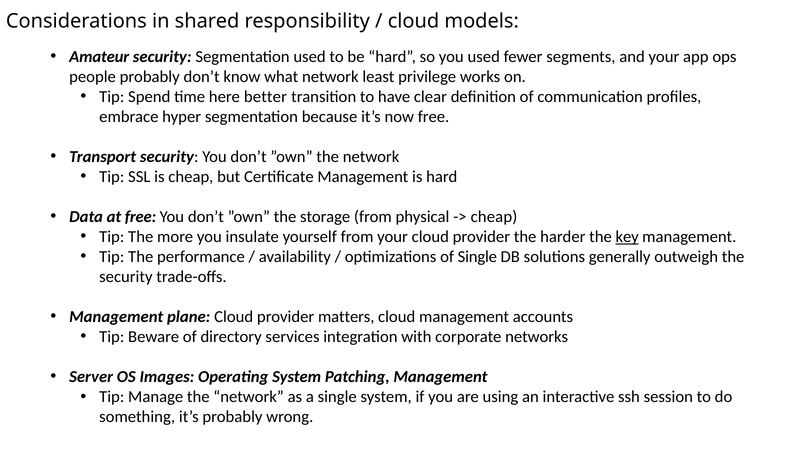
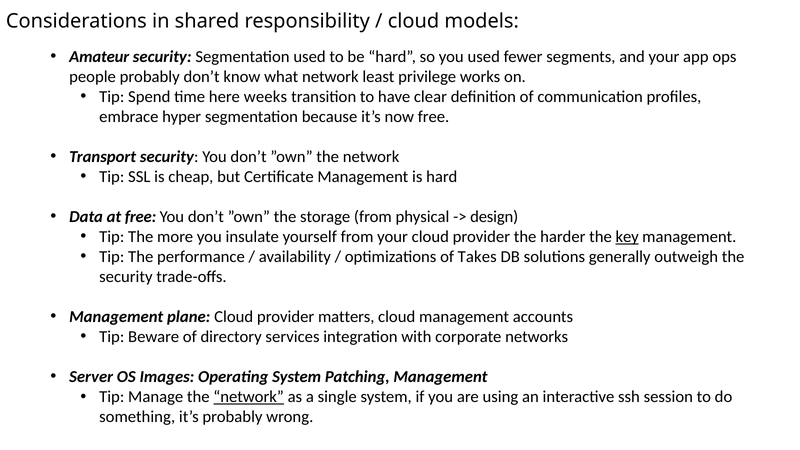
better: better -> weeks (265, 97)
cheap: cheap -> design (494, 217)
of Single: Single -> Takes (477, 257)
network underline: none -> present (249, 397)
